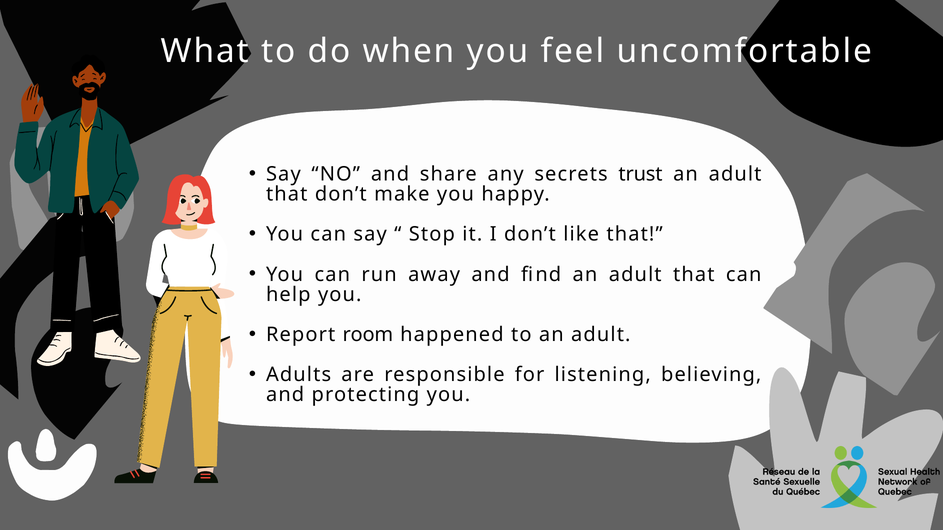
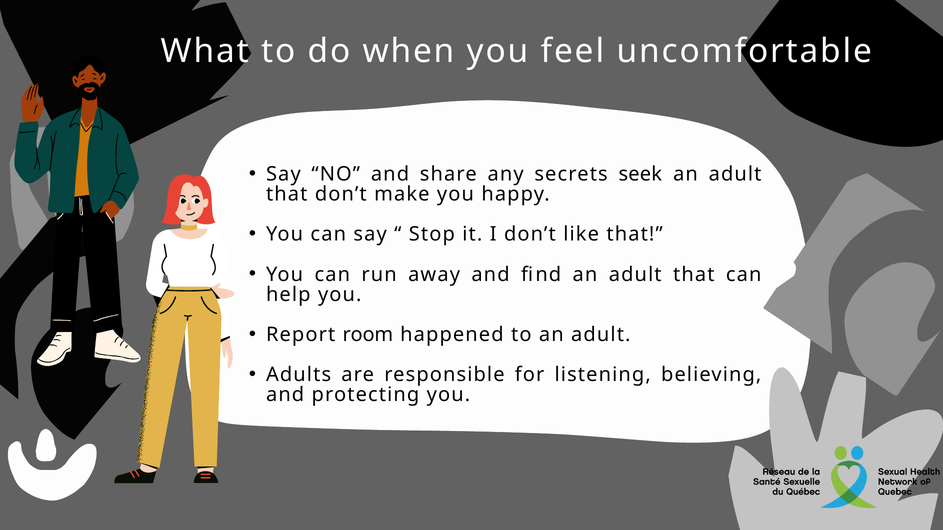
trust: trust -> seek (640, 174)
